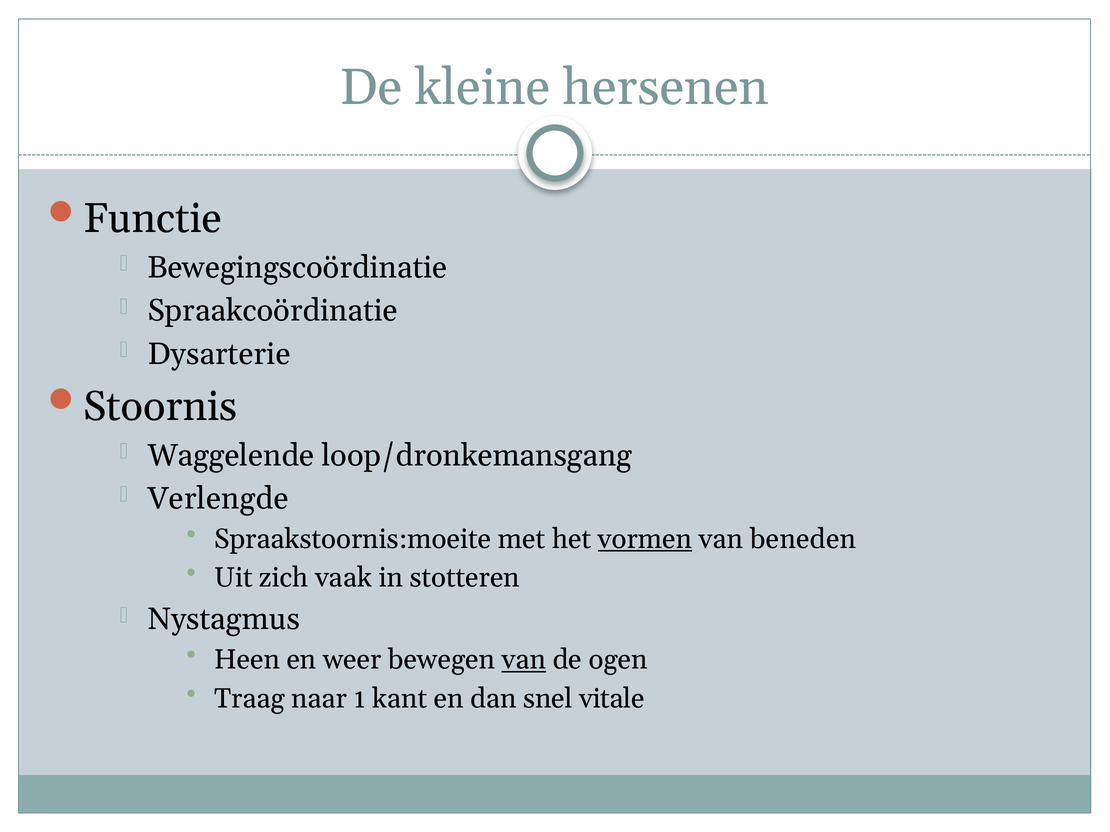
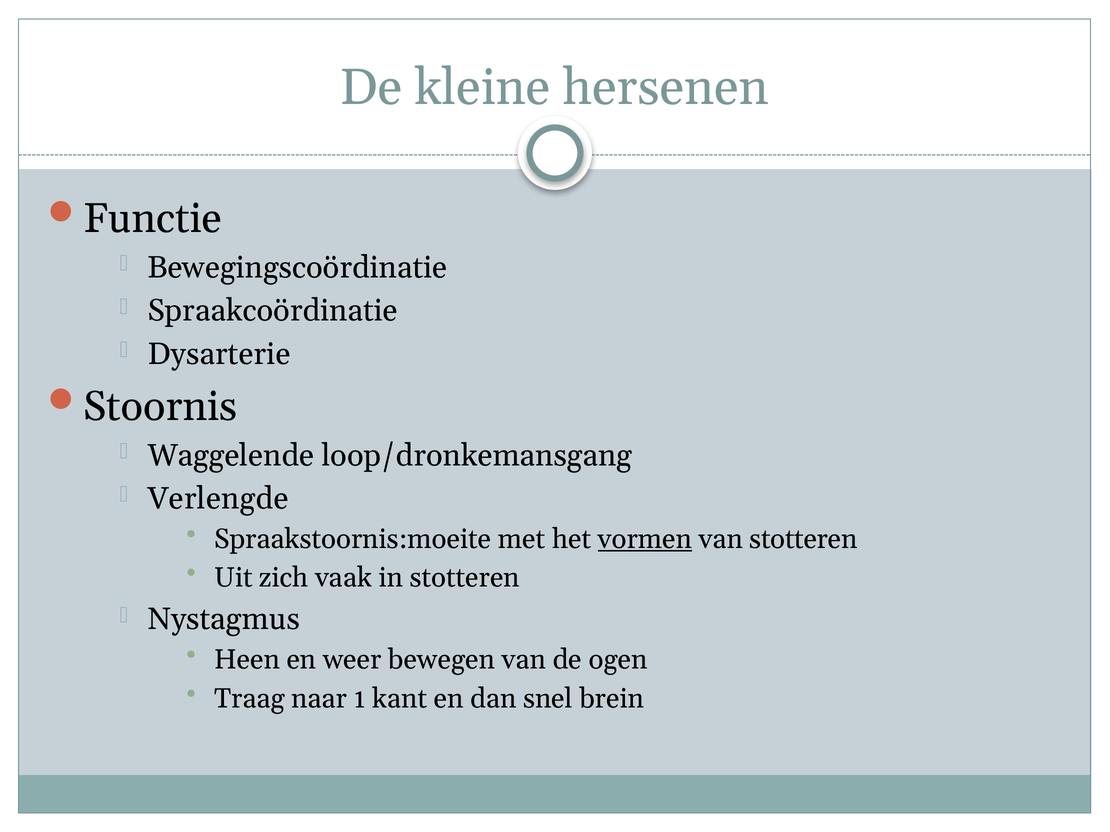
van beneden: beneden -> stotteren (803, 539)
van underline: present -> none (524, 660)
vitale: vitale -> brein (612, 699)
